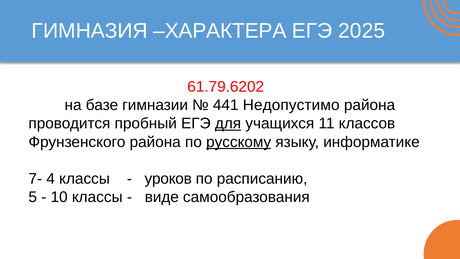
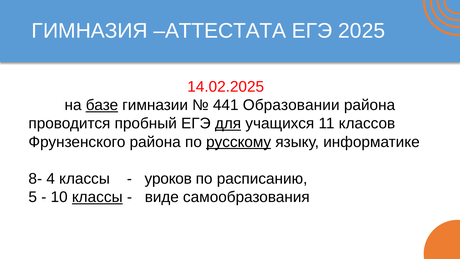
ХАРАКТЕРА: ХАРАКТЕРА -> АТТЕСТАТА (220, 31)
61.79.6202: 61.79.6202 -> 14.02.2025 (226, 87)
базе underline: none -> present (102, 105)
Недопустимо: Недопустимо -> Образовании (291, 105)
7-: 7- -> 8- (35, 179)
классы underline: none -> present (97, 197)
